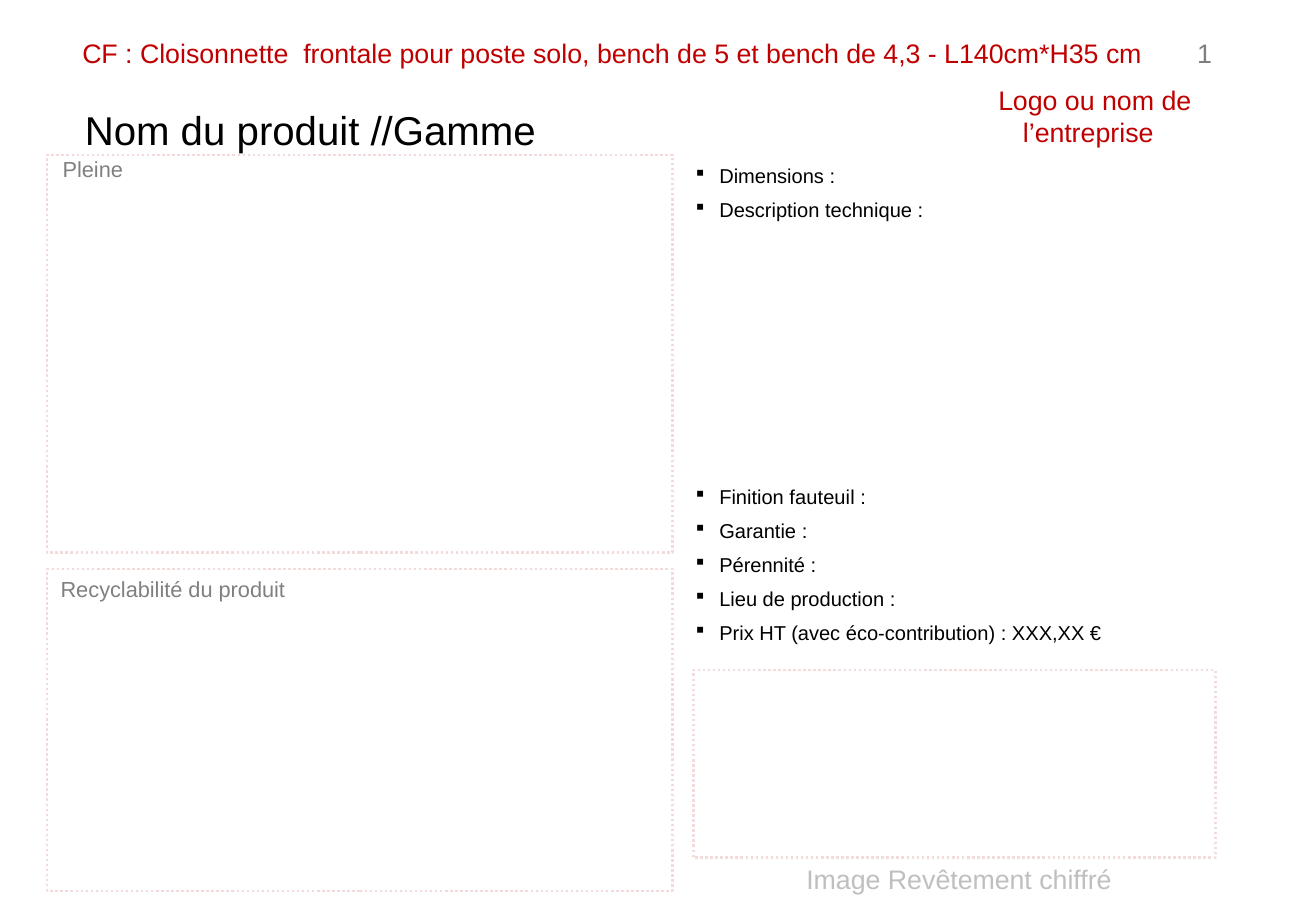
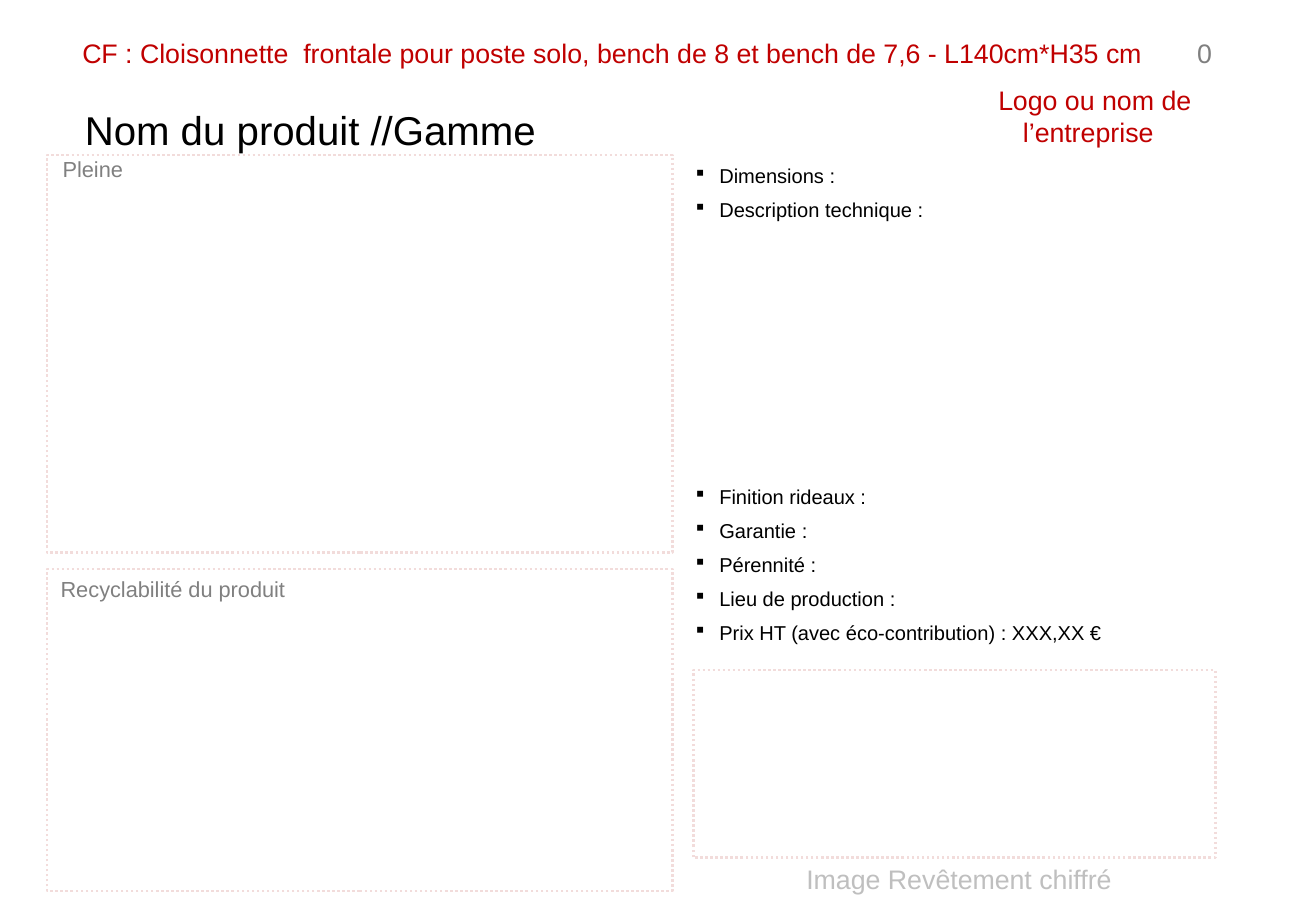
5: 5 -> 8 (722, 55)
4,3: 4,3 -> 7,6 (902, 55)
1: 1 -> 0 (1204, 55)
fauteuil: fauteuil -> rideaux (822, 498)
